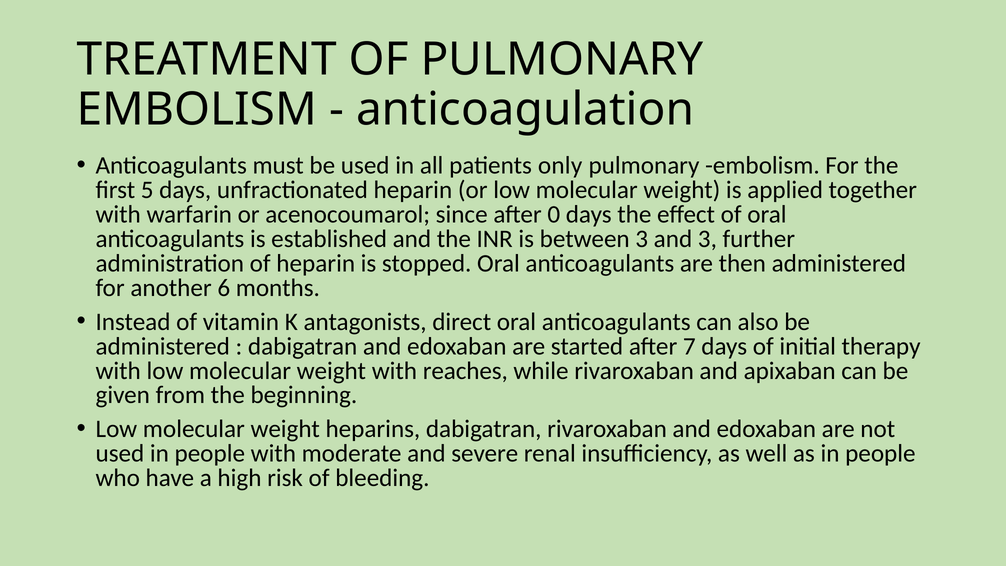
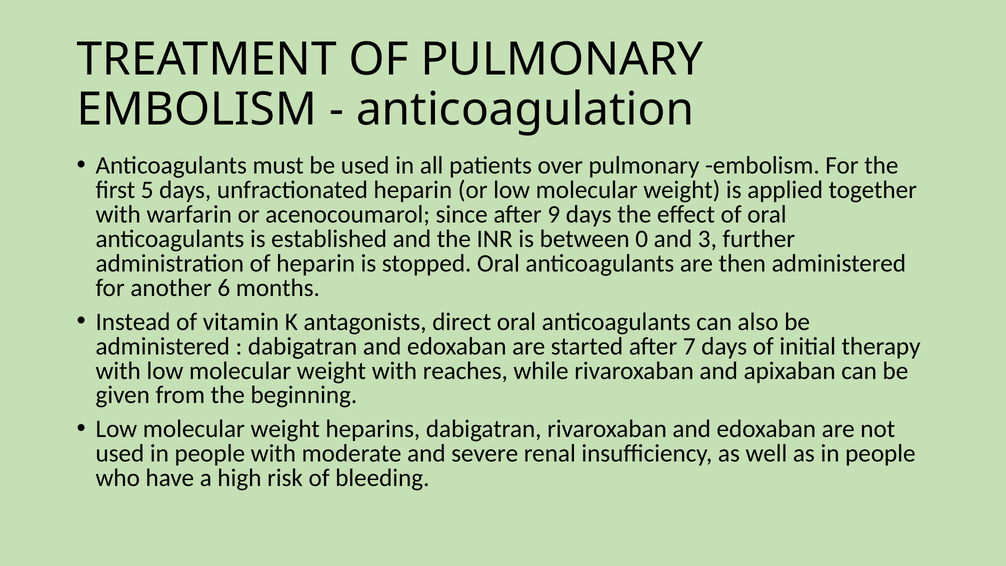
only: only -> over (560, 166)
0: 0 -> 9 (554, 215)
between 3: 3 -> 0 (642, 239)
